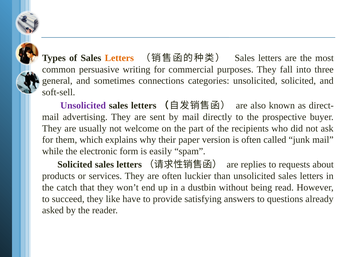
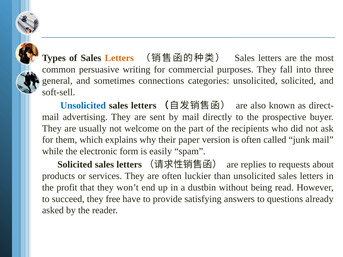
Unsolicited colour: purple -> blue (83, 106)
catch: catch -> profit (67, 188)
like: like -> free (113, 199)
